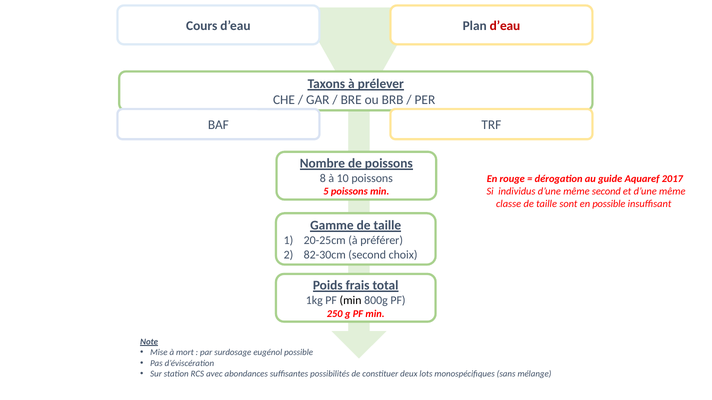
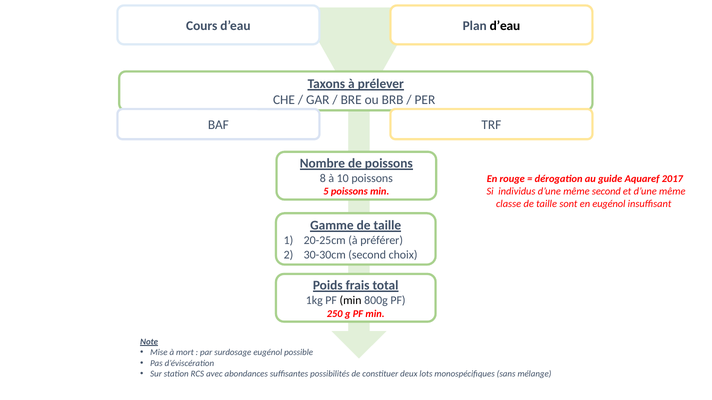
d’eau colour: red -> black (505, 26)
en possible: possible -> eugénol (609, 204)
82-30cm: 82-30cm -> 30-30cm (325, 255)
